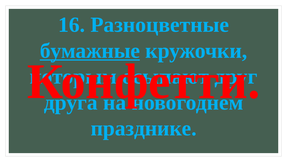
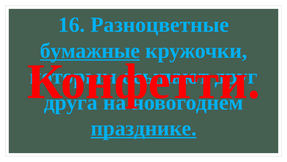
празднике underline: none -> present (144, 128)
